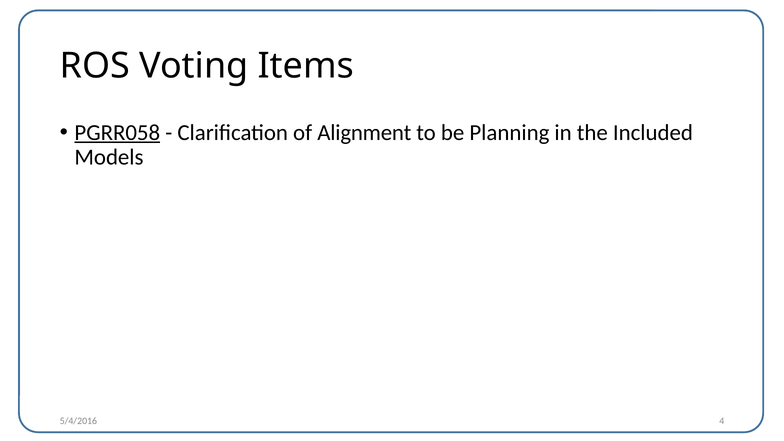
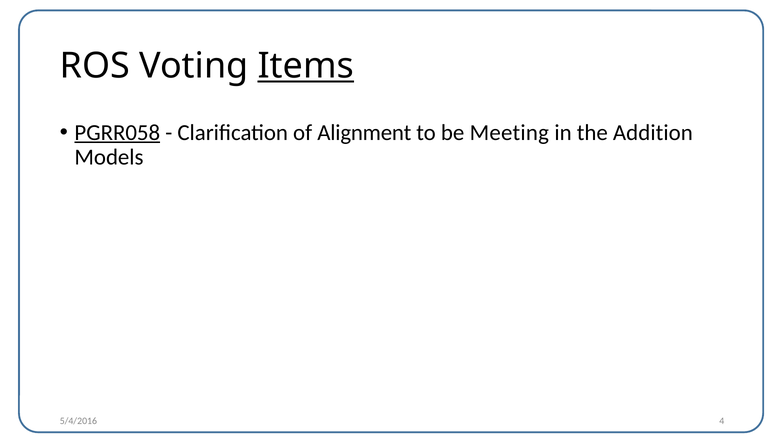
Items underline: none -> present (306, 66)
Planning: Planning -> Meeting (509, 133)
Included: Included -> Addition (653, 133)
